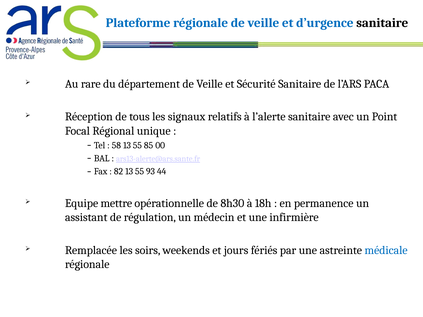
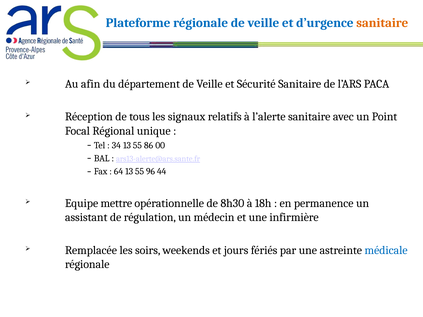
sanitaire colour: black -> orange (382, 23)
rare: rare -> afin (91, 84)
58: 58 -> 34 (116, 145)
85: 85 -> 86 (149, 145)
82: 82 -> 64 (118, 172)
93: 93 -> 96 (150, 172)
